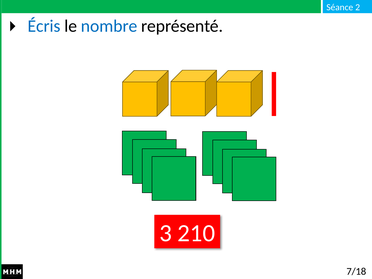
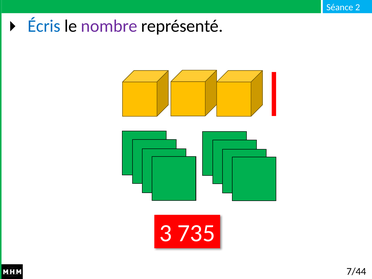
nombre colour: blue -> purple (109, 26)
210: 210 -> 735 (196, 233)
7/18: 7/18 -> 7/44 (356, 271)
